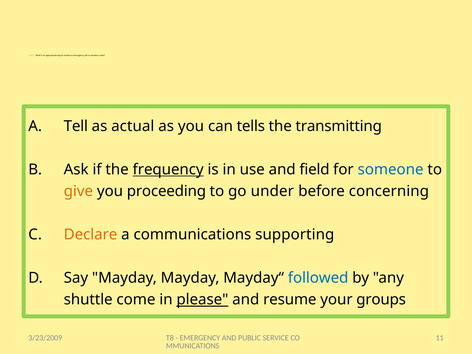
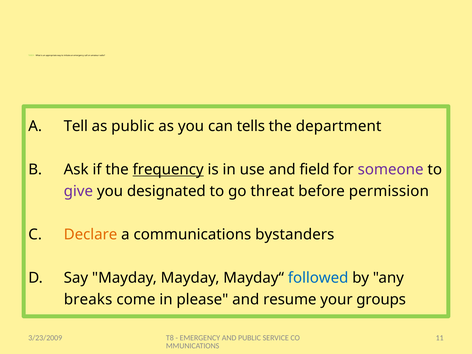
as actual: actual -> public (133, 126)
transmitting: transmitting -> department (339, 126)
someone colour: blue -> purple (391, 170)
give colour: orange -> purple (78, 191)
proceeding: proceeding -> designated (166, 191)
under: under -> threat (272, 191)
concerning: concerning -> permission (389, 191)
supporting: supporting -> bystanders (295, 235)
shuttle: shuttle -> breaks (88, 300)
please underline: present -> none (202, 300)
